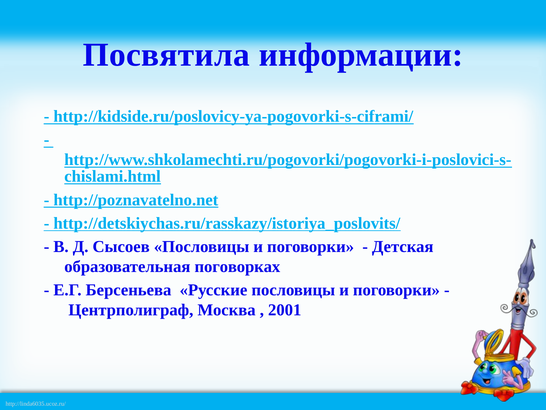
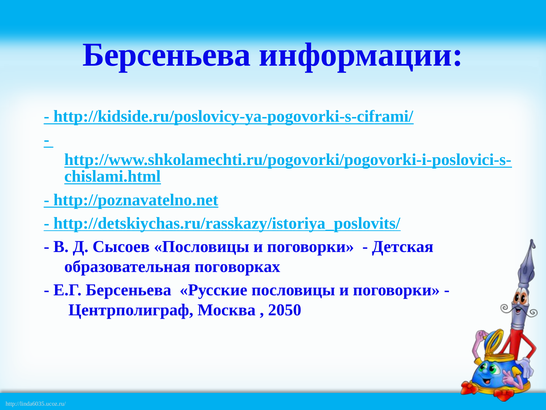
Посвятила: Посвятила -> Берсеньева (167, 55)
2001: 2001 -> 2050 (285, 310)
